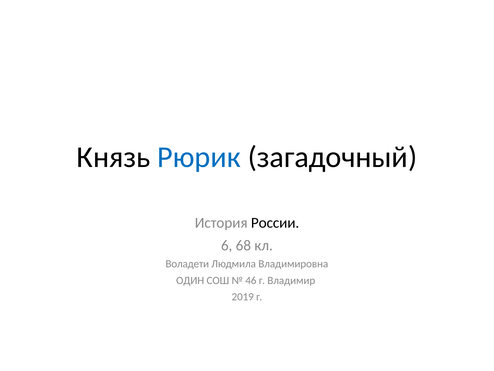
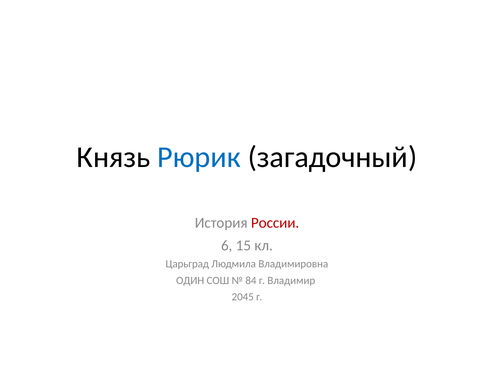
России colour: black -> red (275, 223)
68: 68 -> 15 (243, 245)
Воладети: Воладети -> Царьград (187, 264)
46: 46 -> 84 (251, 280)
2019: 2019 -> 2045 (243, 297)
